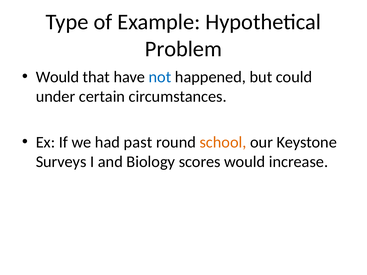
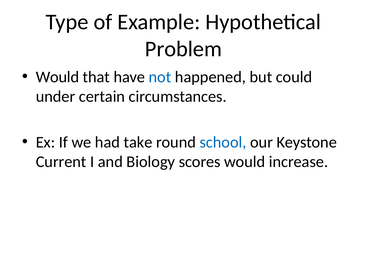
past: past -> take (138, 142)
school colour: orange -> blue (223, 142)
Surveys: Surveys -> Current (61, 162)
